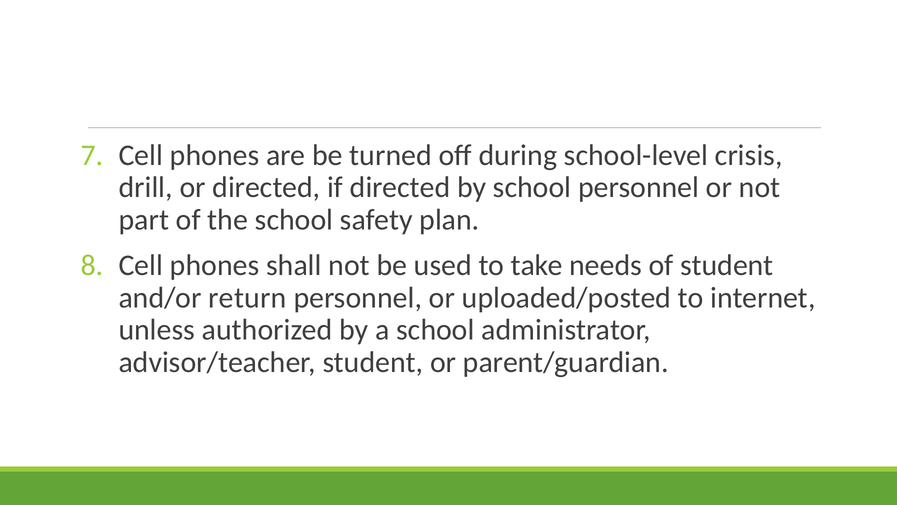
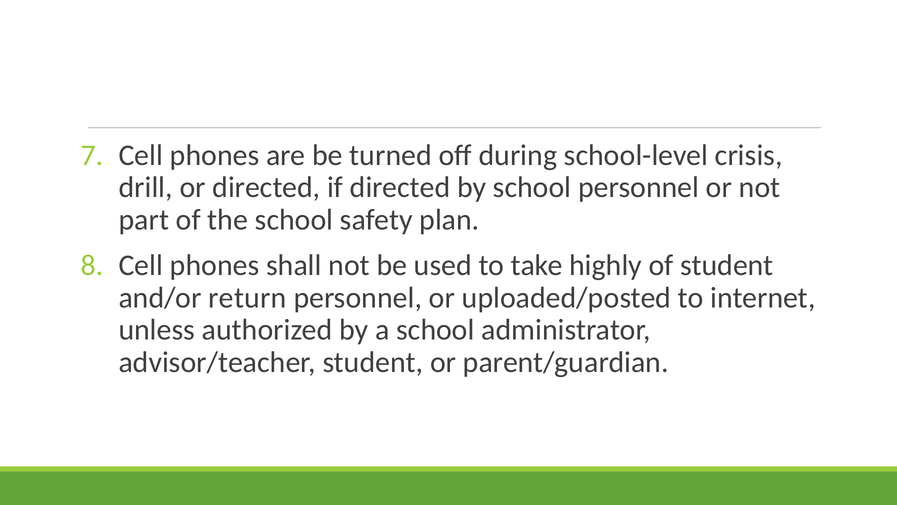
needs: needs -> highly (606, 265)
